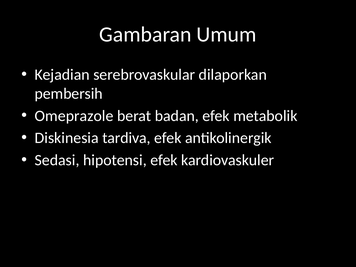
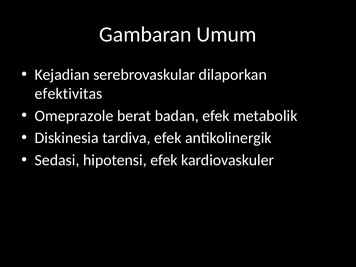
pembersih: pembersih -> efektivitas (69, 94)
